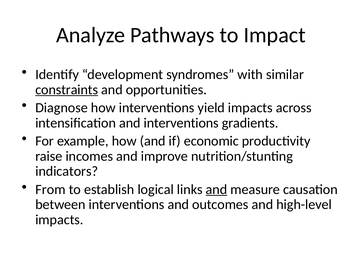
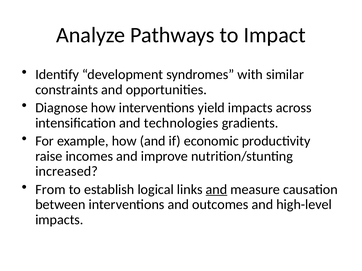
constraints underline: present -> none (67, 90)
and interventions: interventions -> technologies (181, 123)
indicators: indicators -> increased (67, 172)
